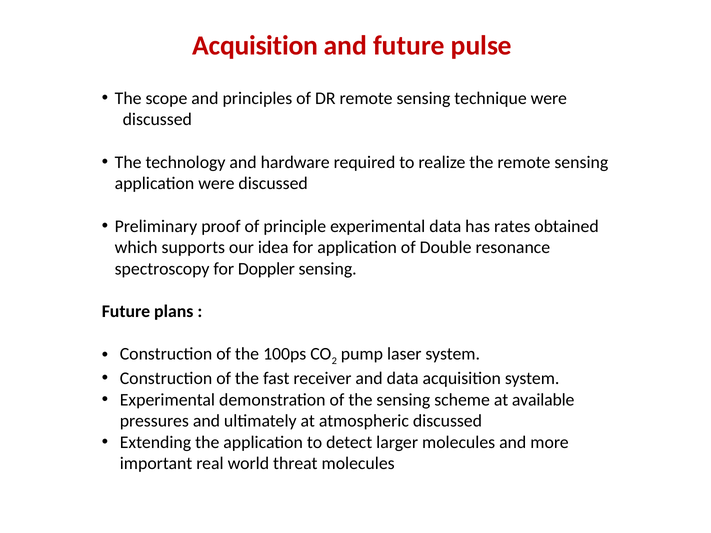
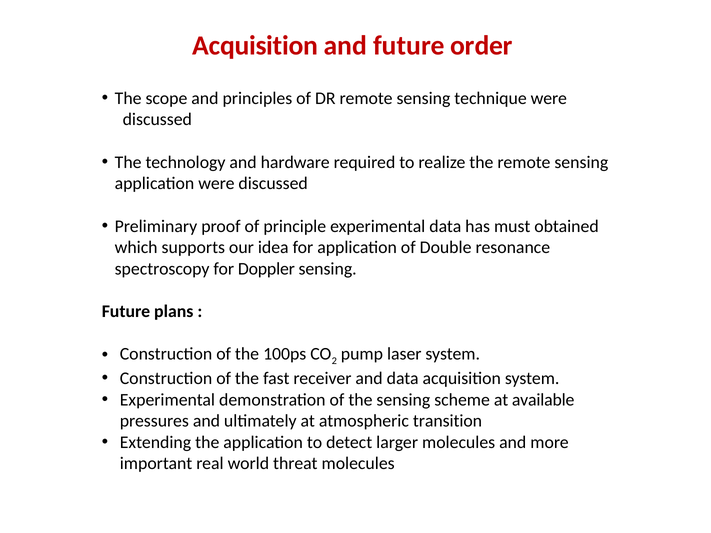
pulse: pulse -> order (481, 46)
rates: rates -> must (512, 226)
atmospheric discussed: discussed -> transition (447, 421)
